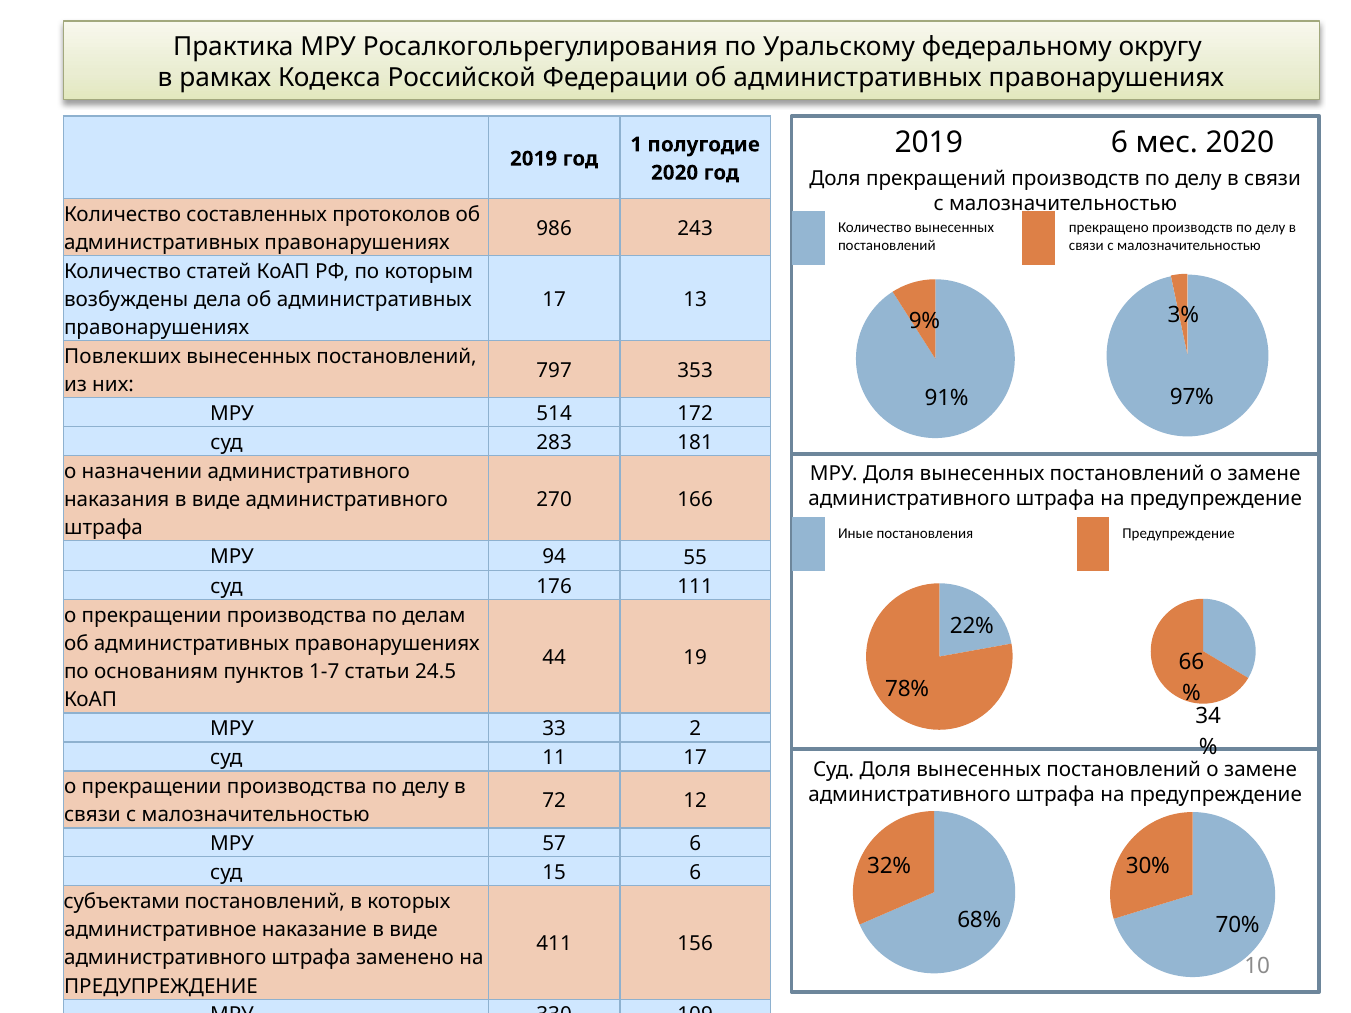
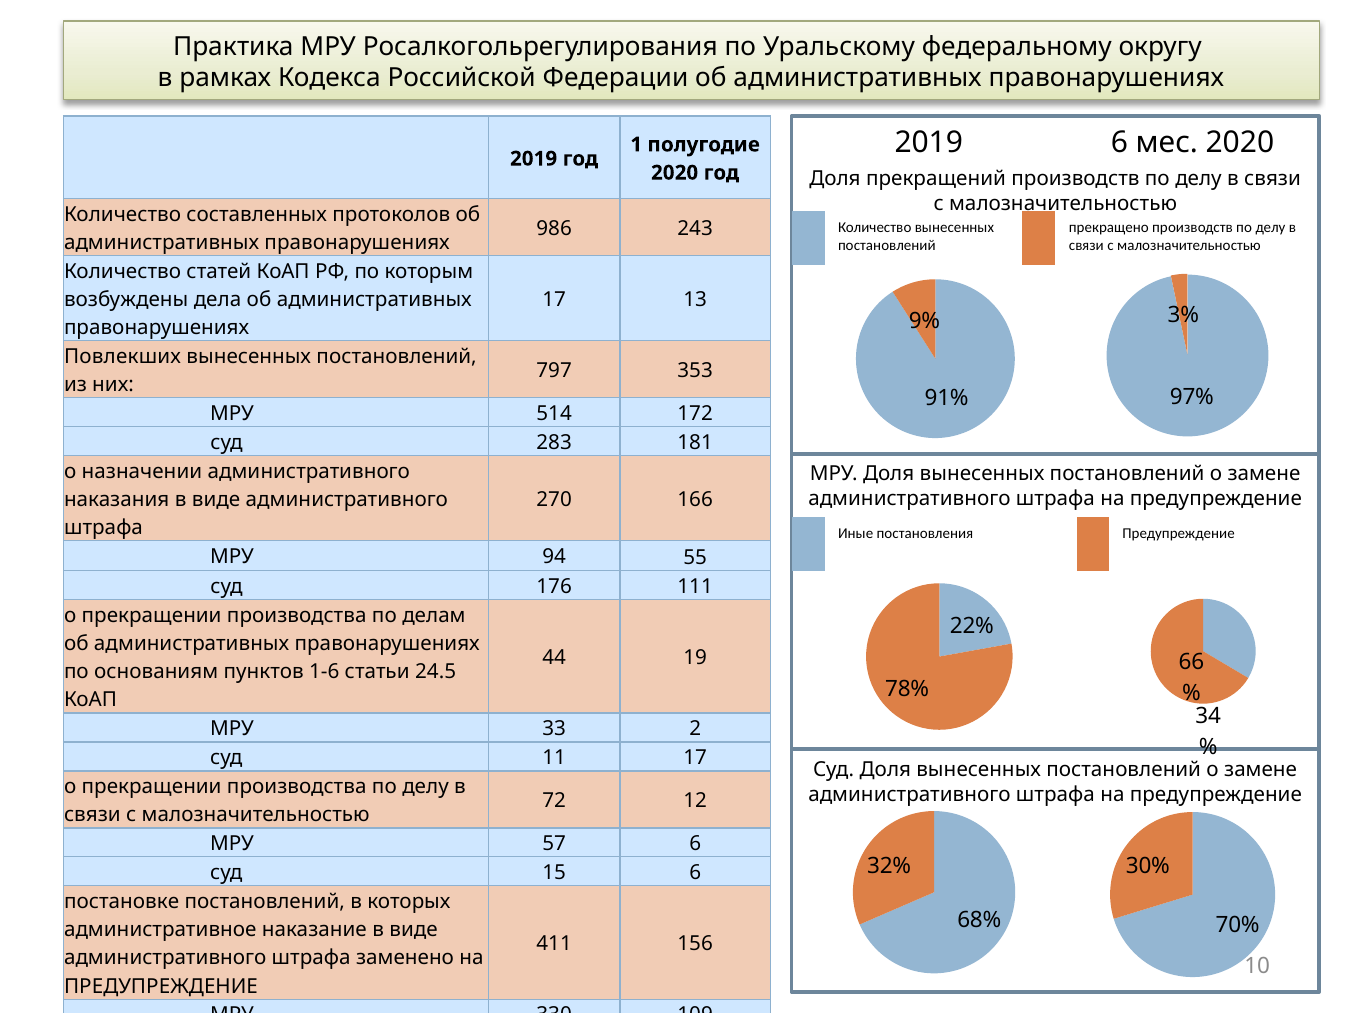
1-7: 1-7 -> 1-6 (324, 672)
субъектами: субъектами -> постановке (122, 902)
